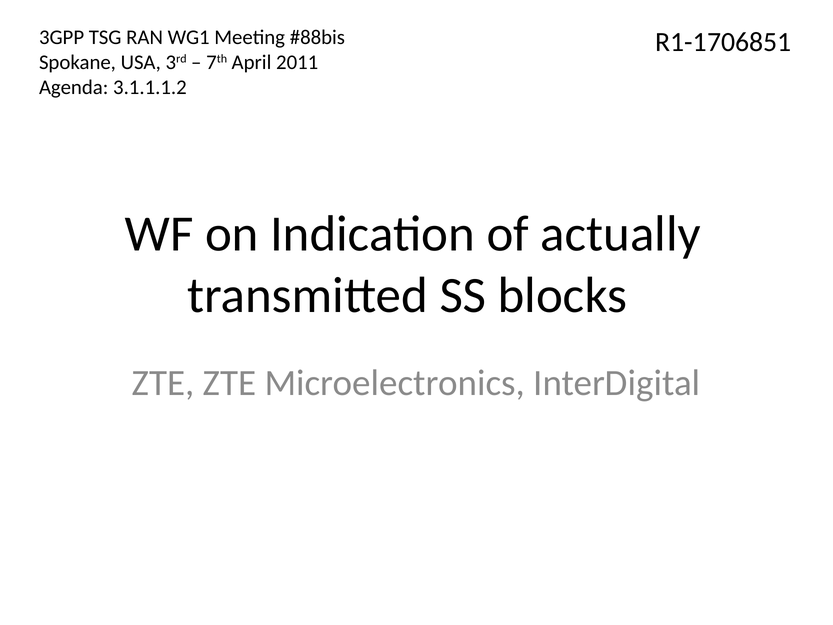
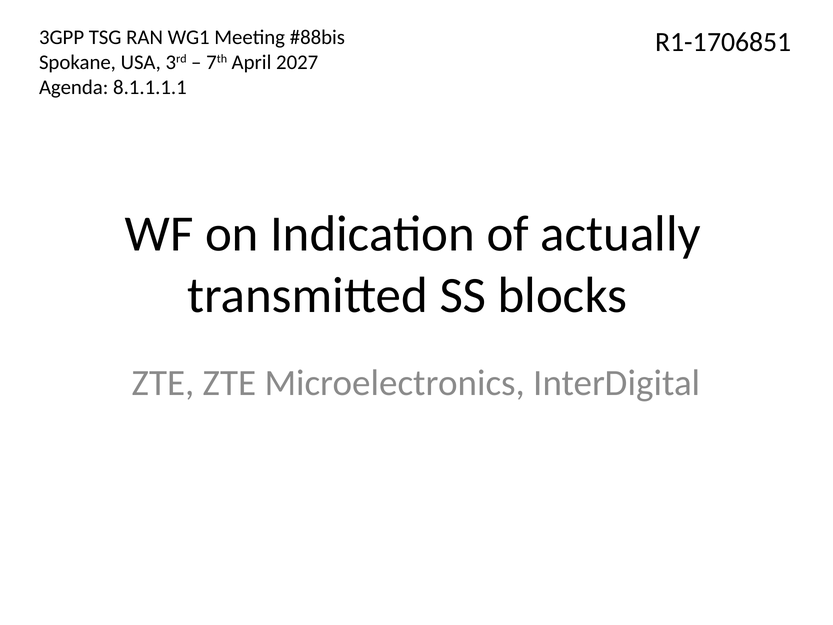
2011: 2011 -> 2027 (297, 62)
3.1.1.1.2: 3.1.1.1.2 -> 8.1.1.1.1 (150, 87)
